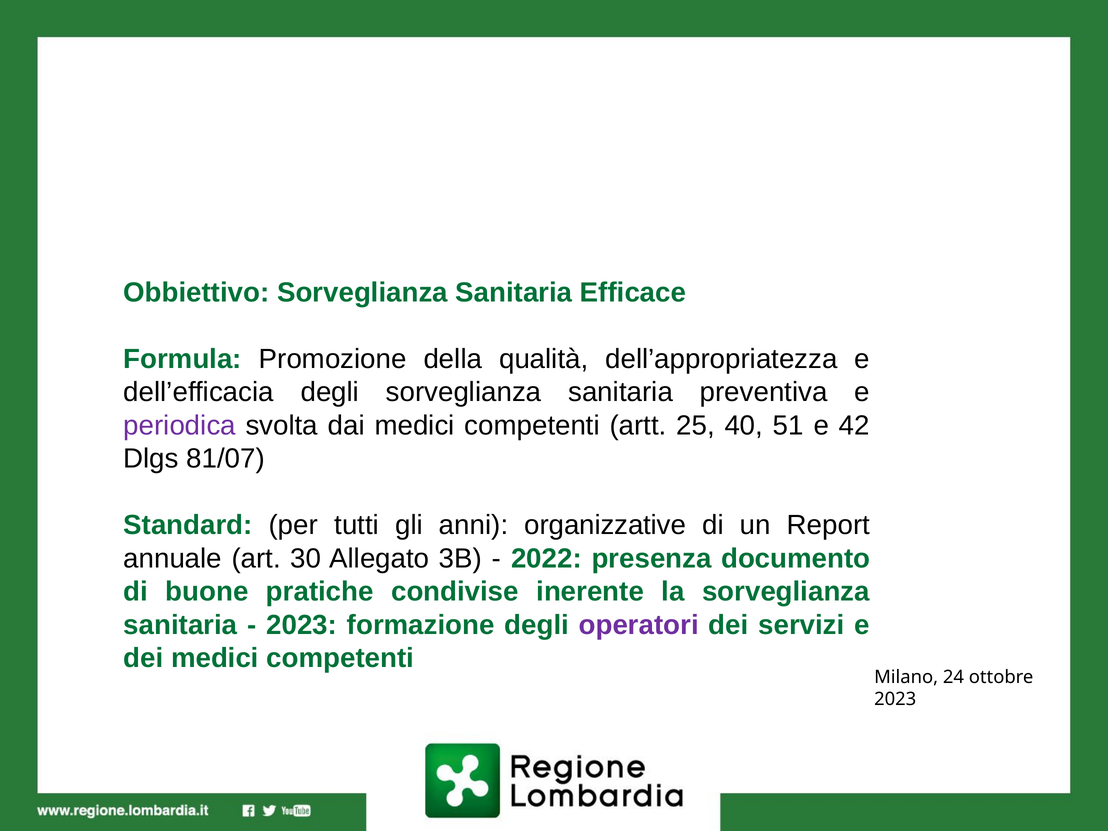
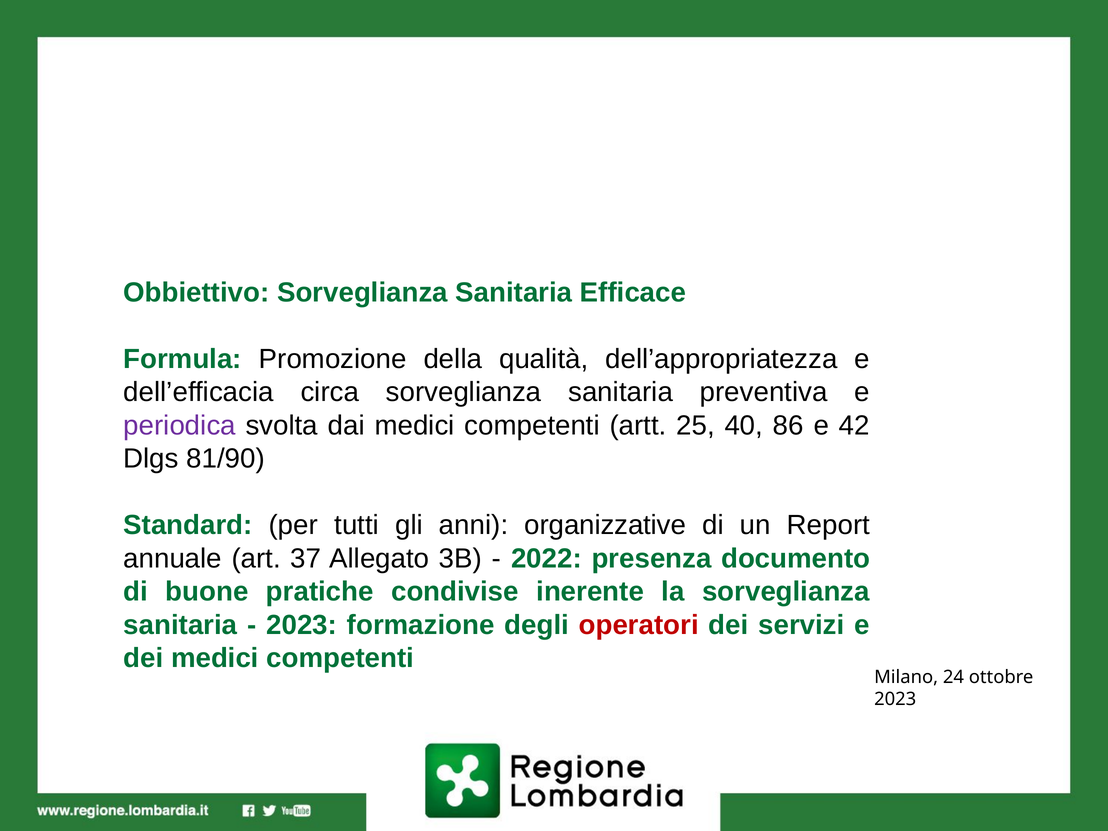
dell’efficacia degli: degli -> circa (330, 392)
51: 51 -> 86 (788, 426)
81/07: 81/07 -> 81/90 (226, 459)
30: 30 -> 37 (306, 559)
operatori colour: purple -> red (639, 625)
